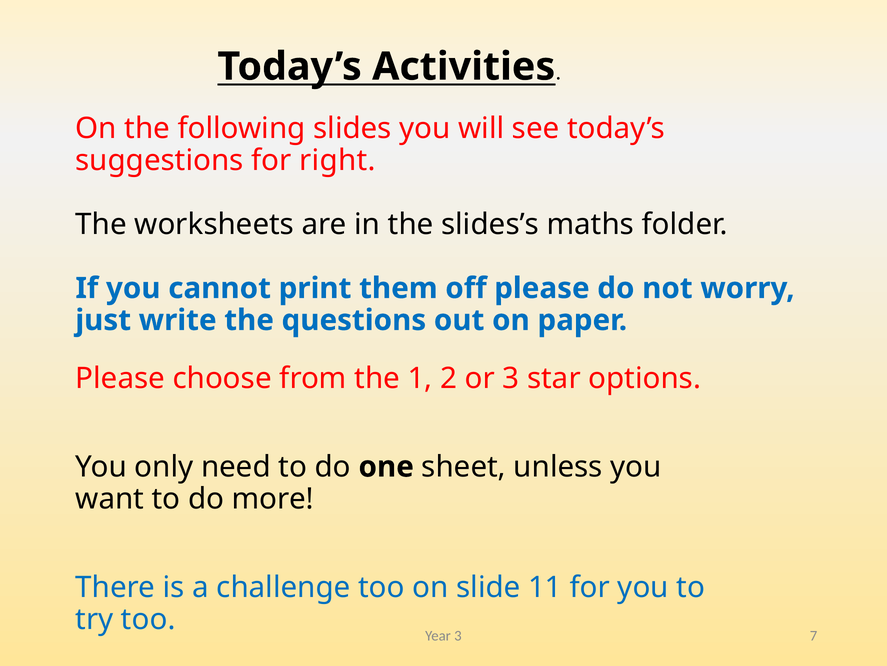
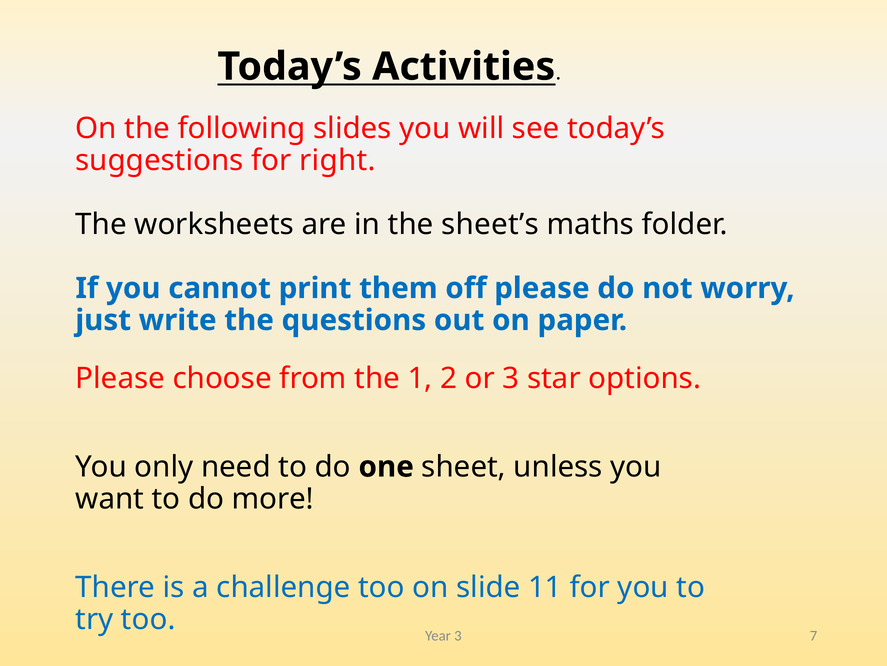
slides’s: slides’s -> sheet’s (490, 224)
